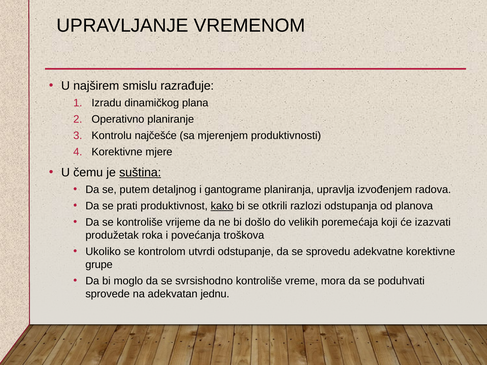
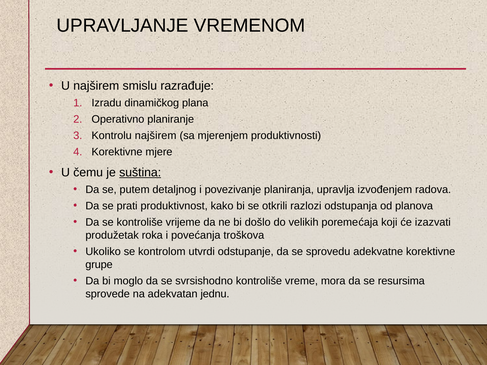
Kontrolu najčešće: najčešće -> najširem (156, 136)
gantograme: gantograme -> povezivanje (233, 190)
kako underline: present -> none (222, 206)
poduhvati: poduhvati -> resursima (401, 281)
